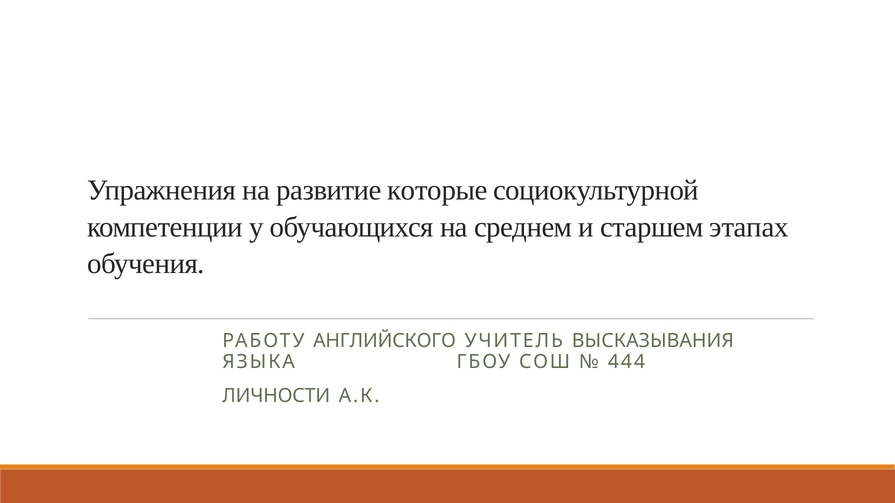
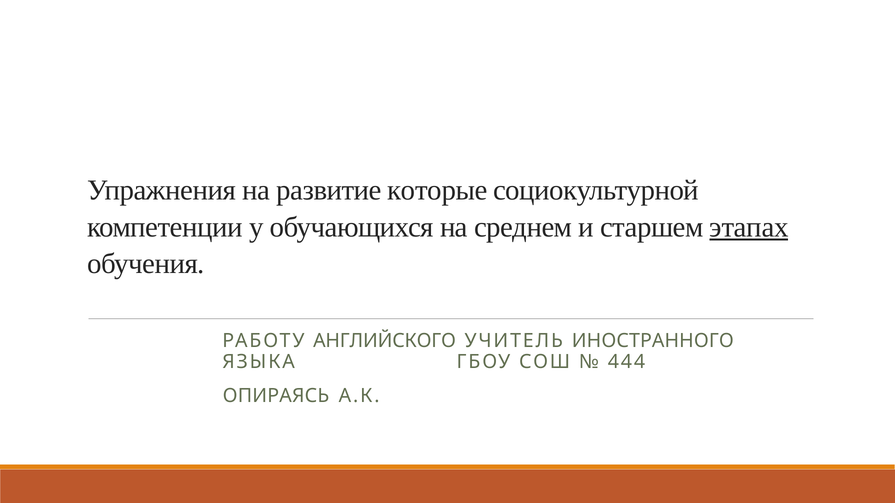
этапах underline: none -> present (749, 227)
ВЫСКАЗЫВАНИЯ: ВЫСКАЗЫВАНИЯ -> ИНОСТРАННОГО (653, 341)
ЛИЧНОСТИ: ЛИЧНОСТИ -> ОПИРАЯСЬ (276, 396)
